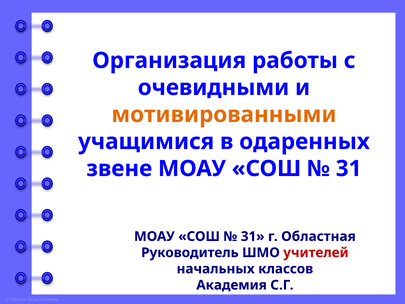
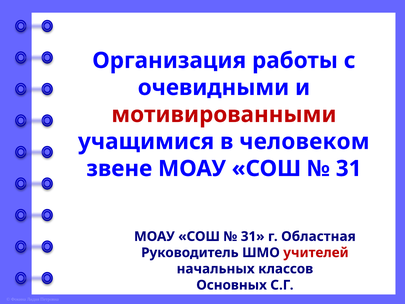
мотивированными colour: orange -> red (224, 114)
одаренных: одаренных -> человеком (304, 141)
Академия: Академия -> Основных (232, 285)
